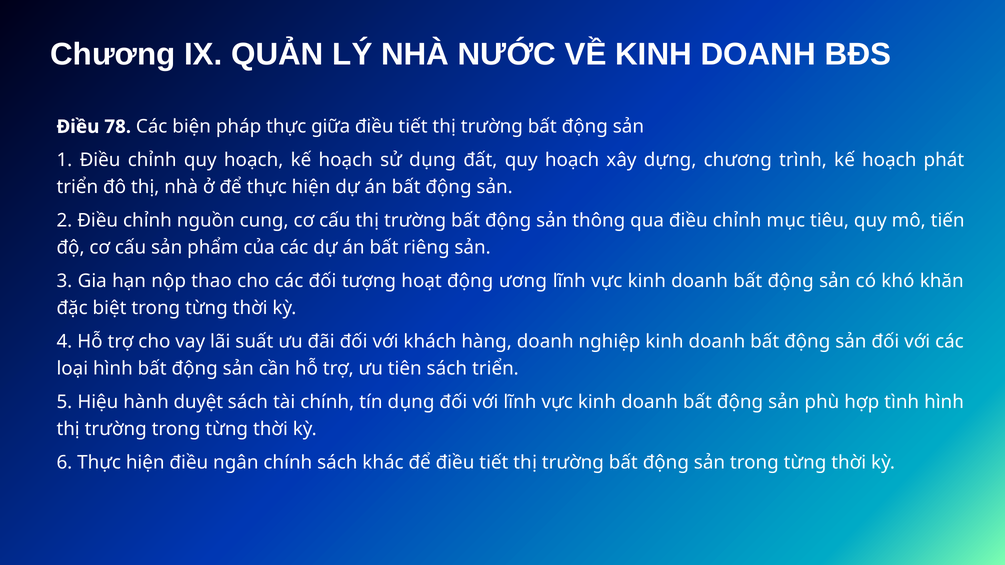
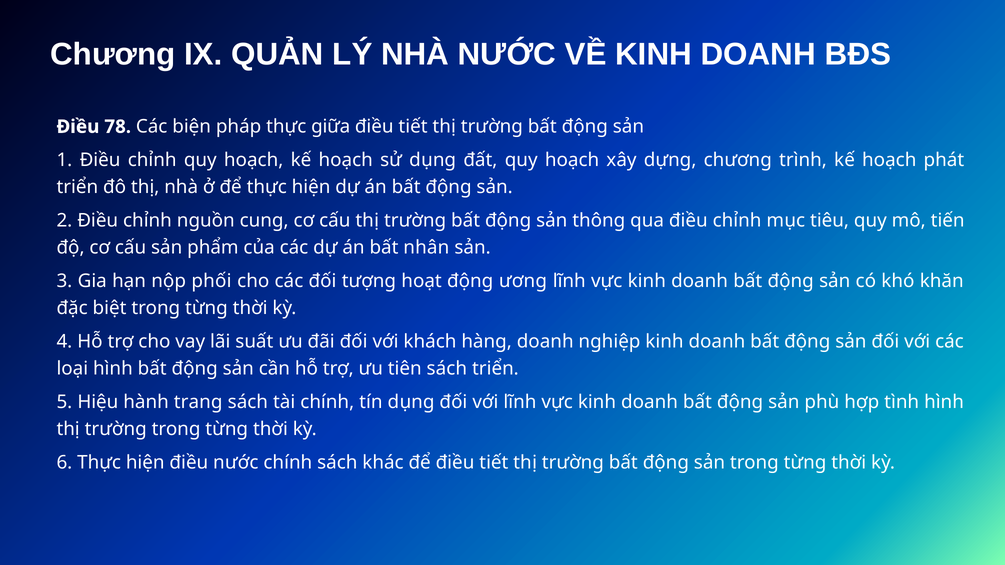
riêng: riêng -> nhân (426, 248)
thao: thao -> phối (211, 281)
duyệt: duyệt -> trang (198, 402)
điều ngân: ngân -> nước (236, 463)
